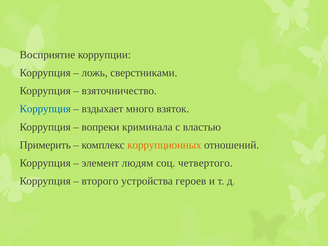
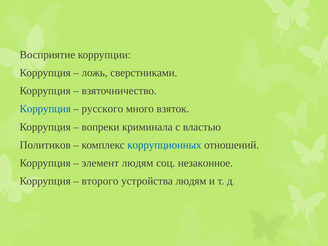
вздыхает: вздыхает -> русского (102, 109)
Примерить: Примерить -> Политиков (45, 145)
коррупционных colour: orange -> blue (164, 145)
четвертого: четвертого -> незаконное (205, 163)
устройства героев: героев -> людям (191, 181)
